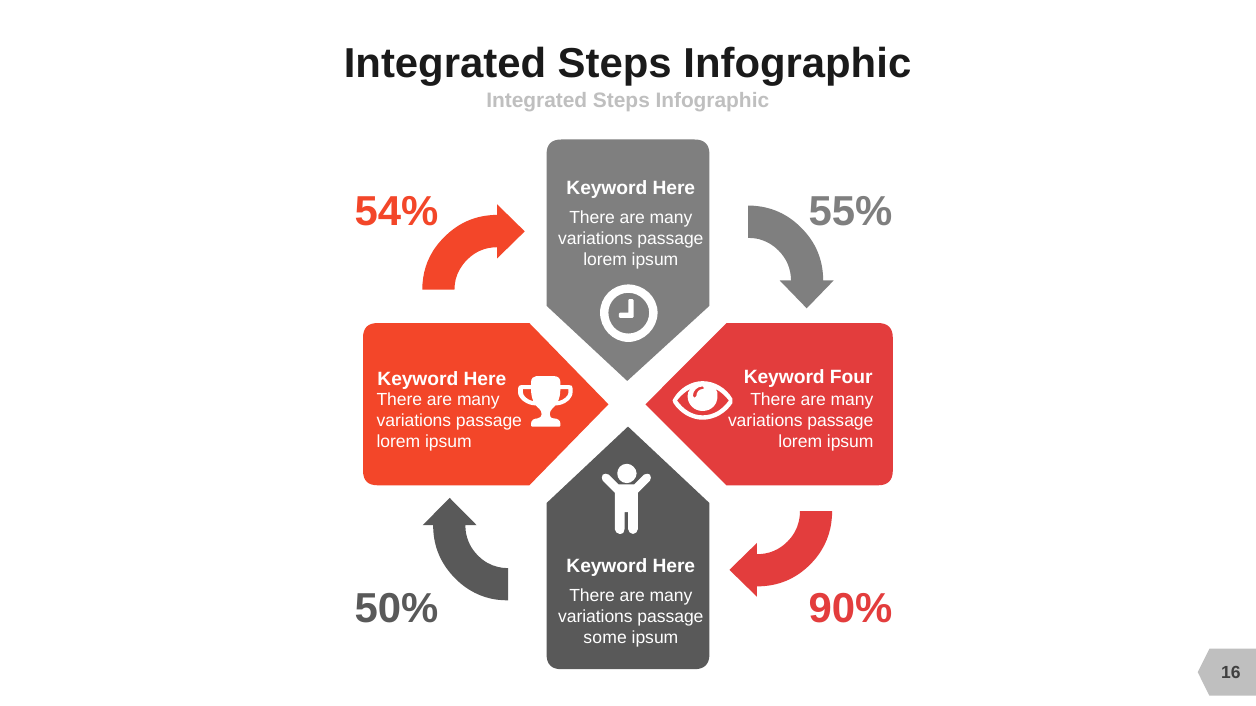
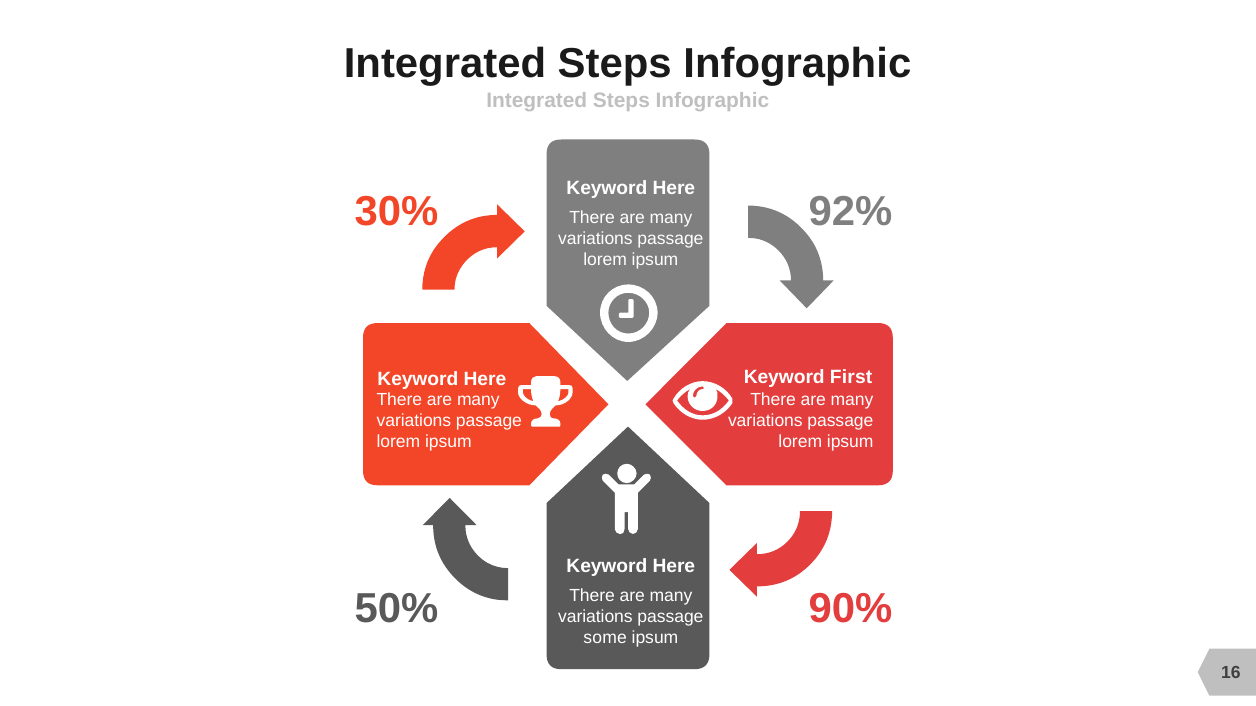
54%: 54% -> 30% (397, 212)
55%: 55% -> 92% (850, 212)
Four: Four -> First (851, 378)
